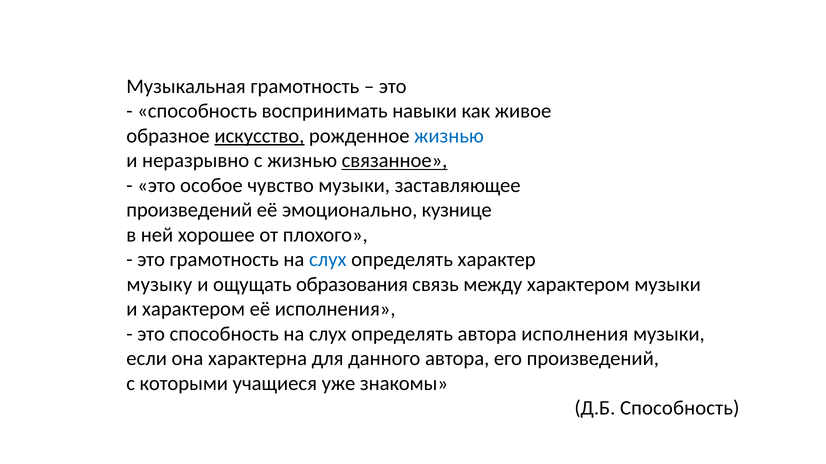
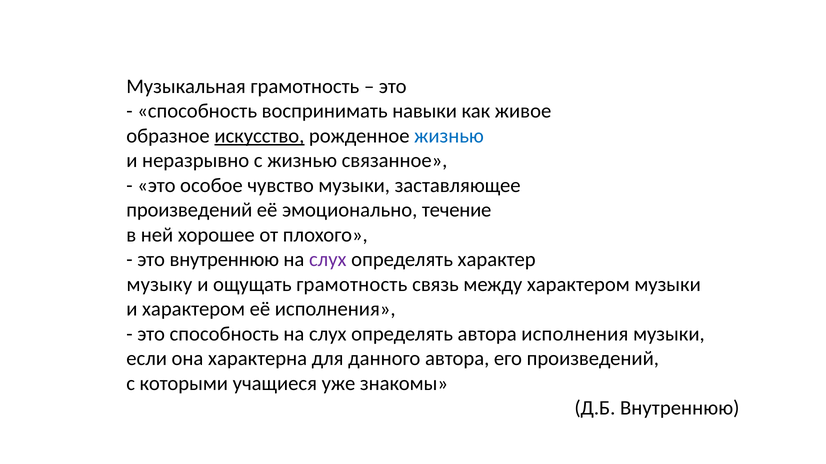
связанное underline: present -> none (395, 161)
кузнице: кузнице -> течение (457, 210)
это грамотность: грамотность -> внутреннюю (224, 260)
слух colour: blue -> purple (328, 260)
ощущать образования: образования -> грамотность (352, 285)
Д.Б Способность: Способность -> Внутреннюю (680, 409)
